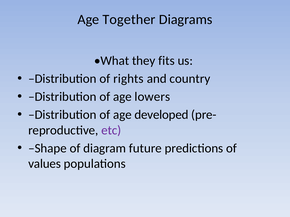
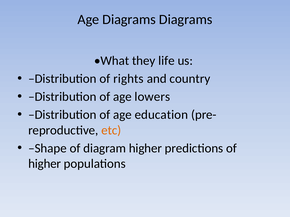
Age Together: Together -> Diagrams (129, 20)
fits: fits -> life (166, 61)
developed: developed -> education (161, 115)
etc colour: purple -> orange (111, 130)
diagram future: future -> higher (145, 149)
values: values -> higher (45, 164)
